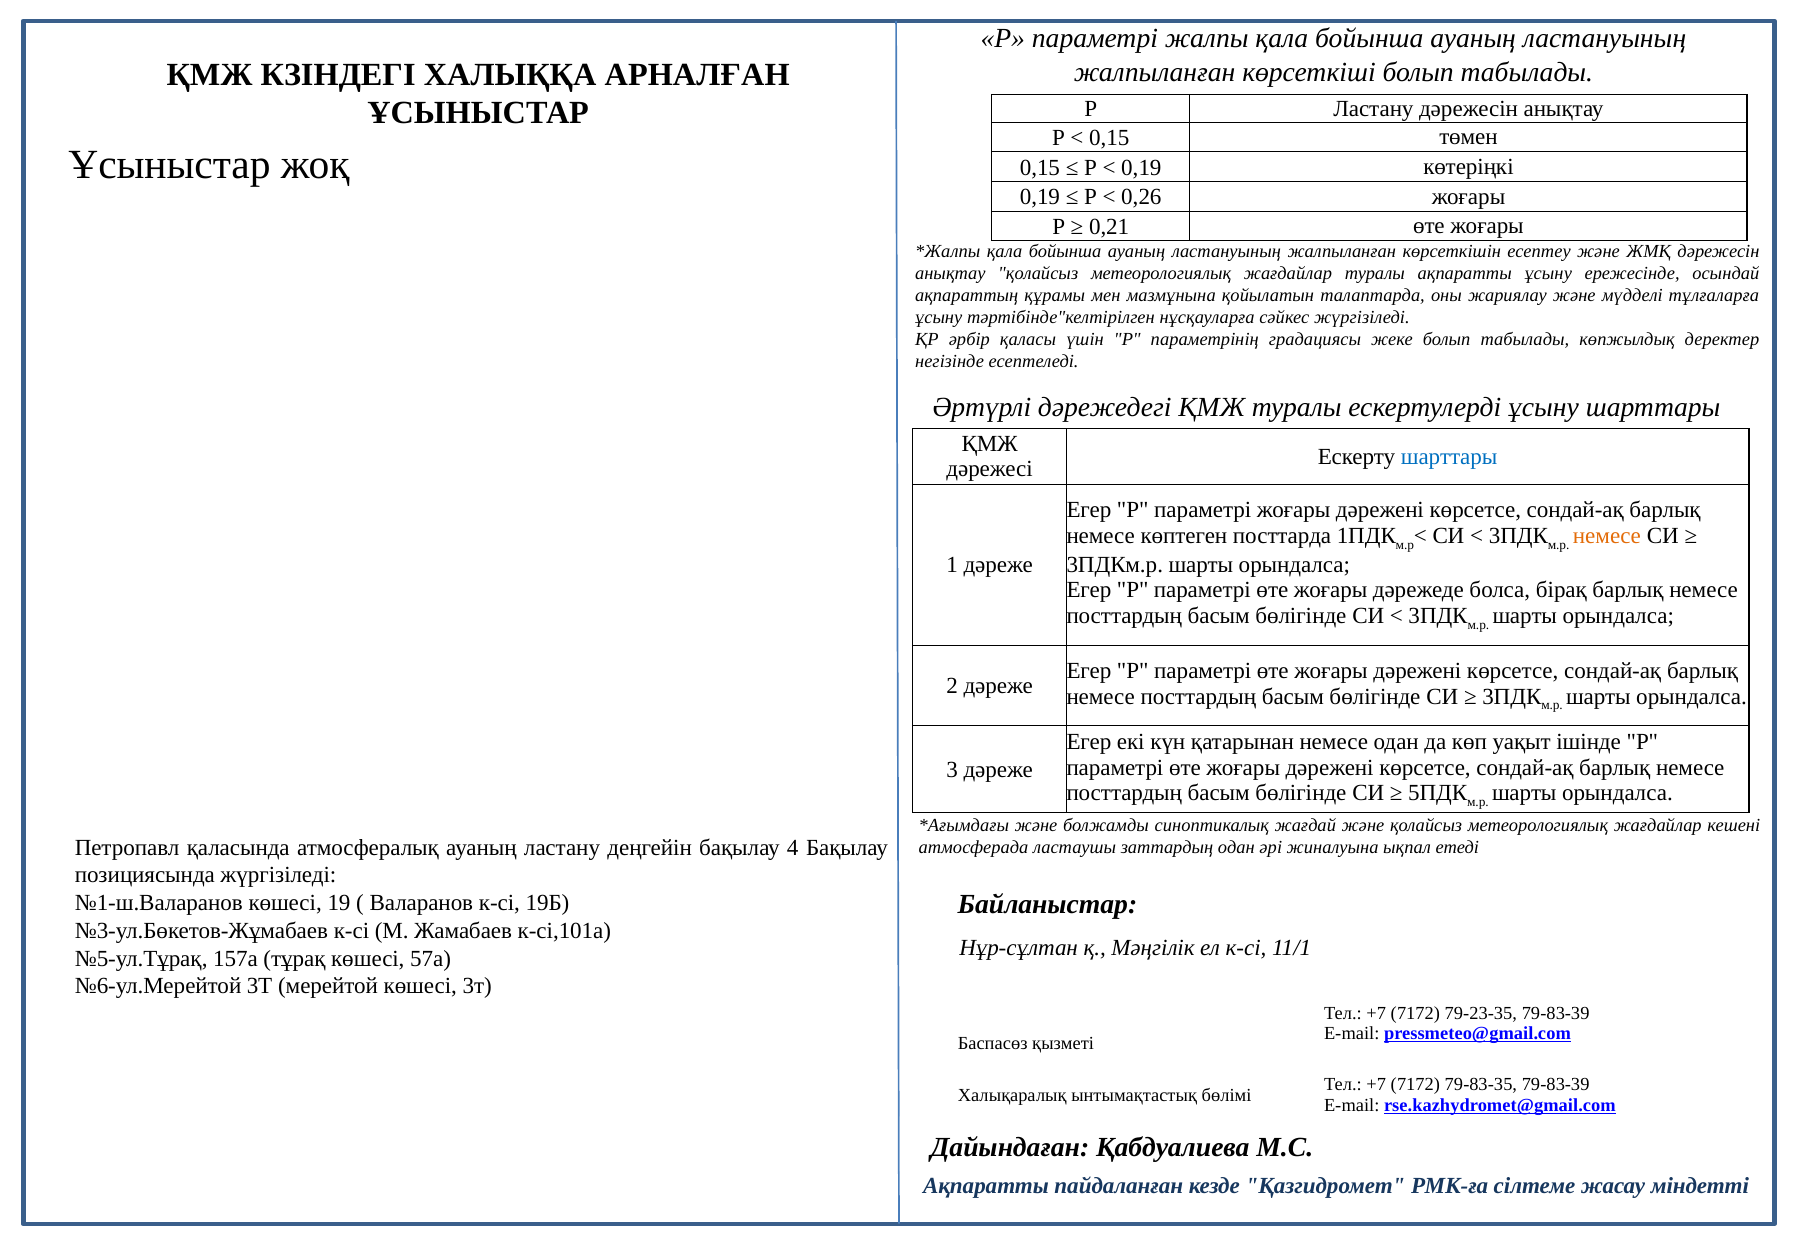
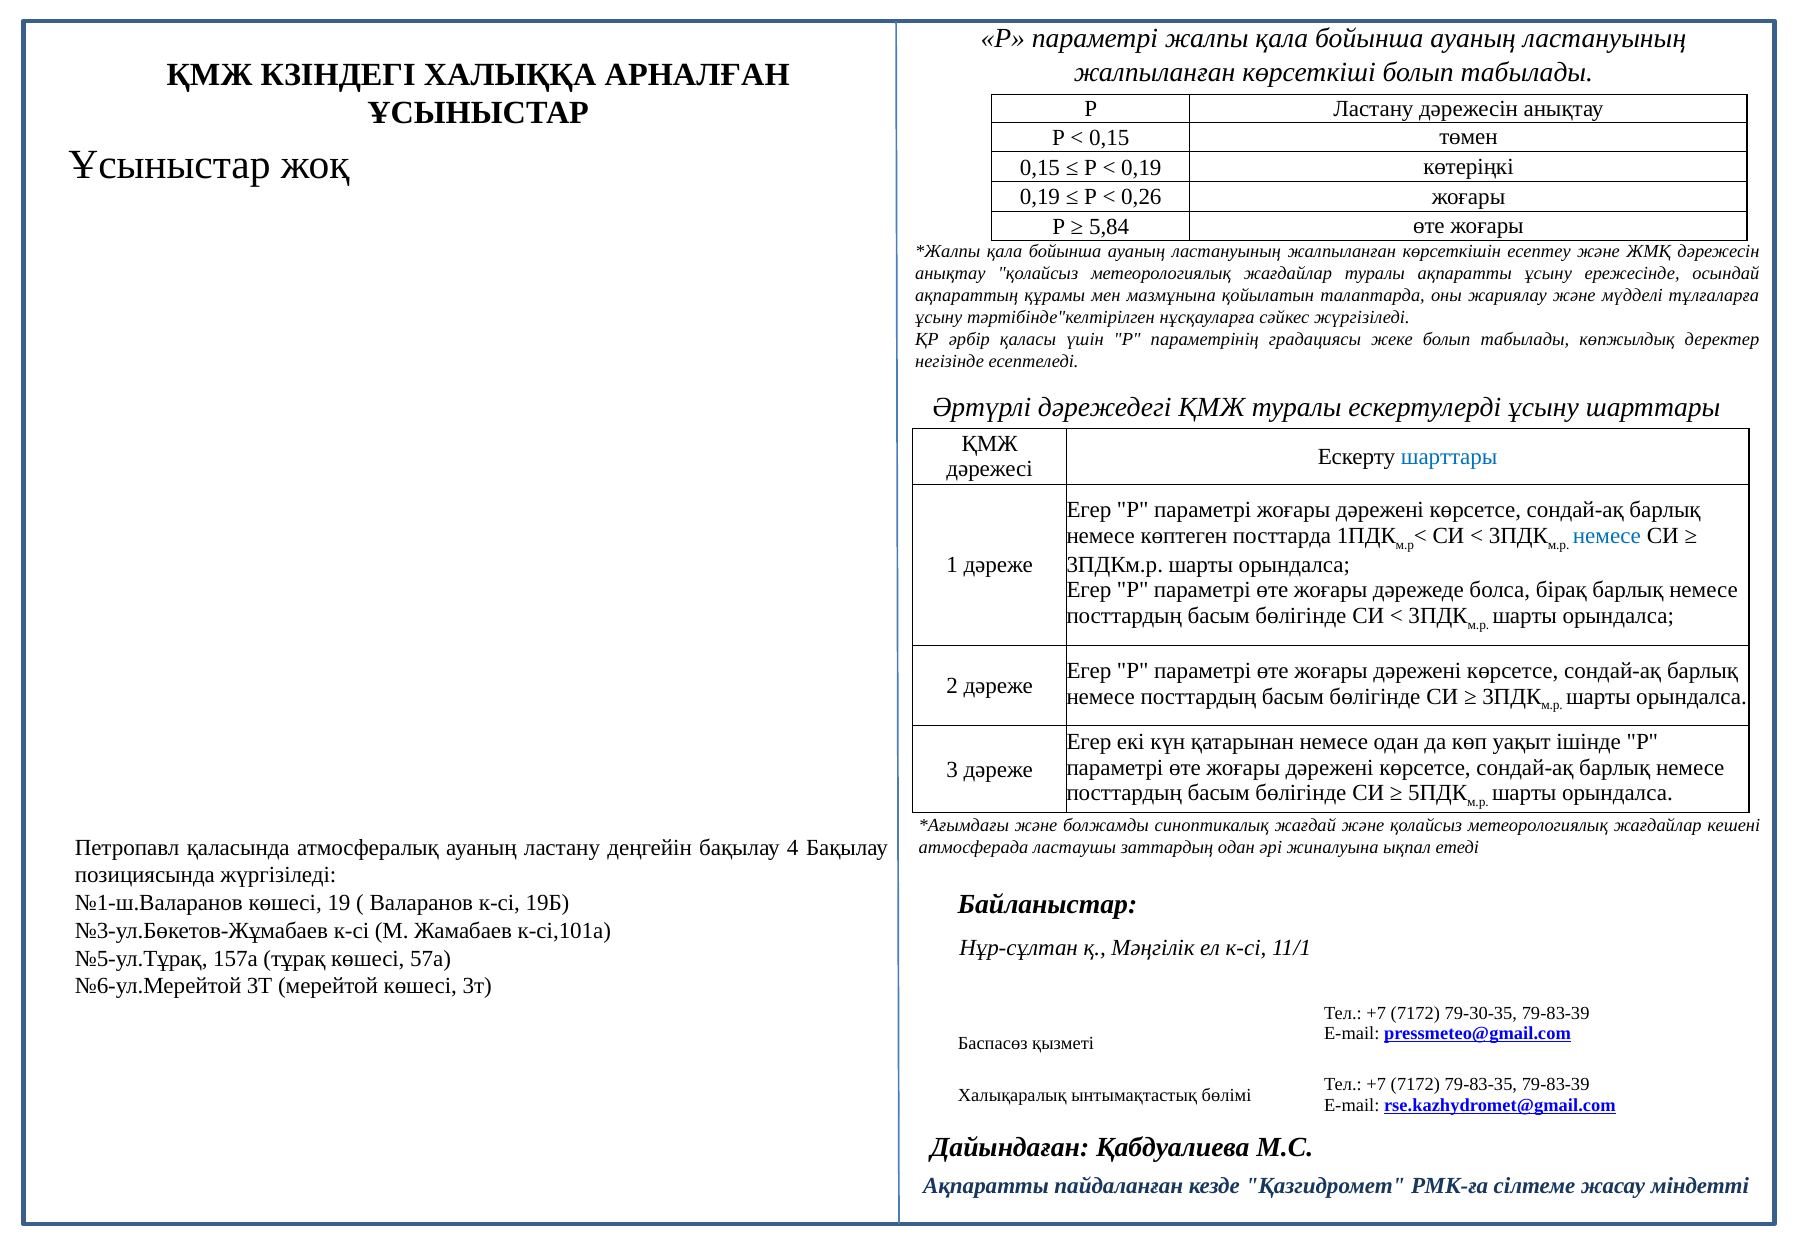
0,21: 0,21 -> 5,84 (1109, 227)
немесе colour: orange -> blue (1607, 536)
79-23-35: 79-23-35 -> 79-30-35 (1481, 1013)
